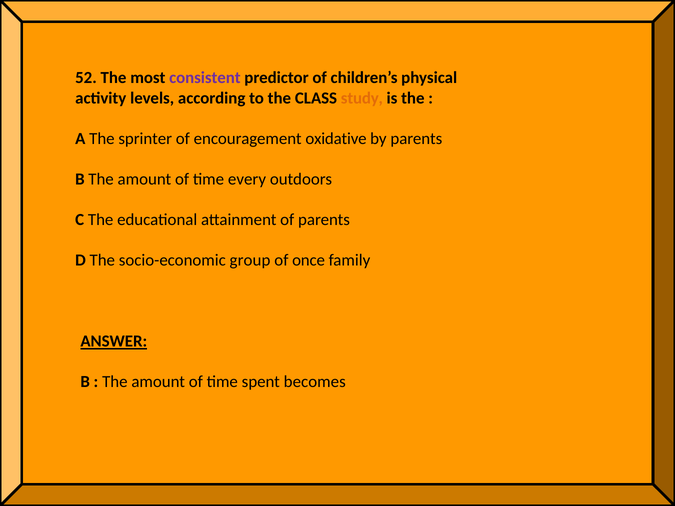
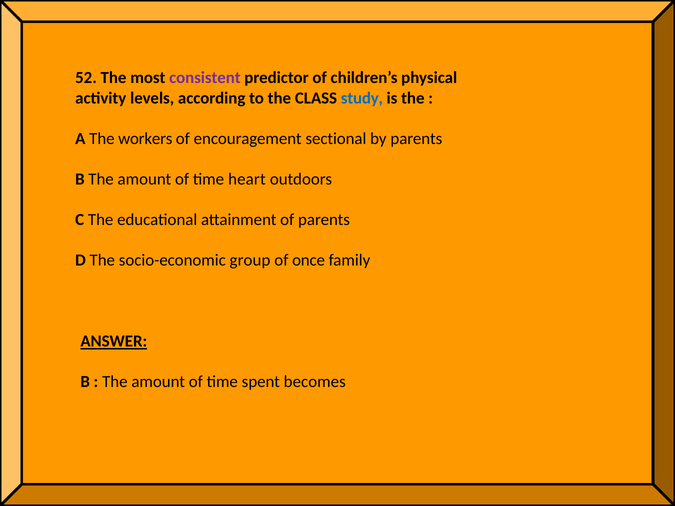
study colour: orange -> blue (362, 98)
sprinter: sprinter -> workers (145, 139)
oxidative: oxidative -> sectional (336, 139)
every: every -> heart (247, 179)
